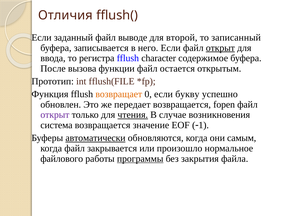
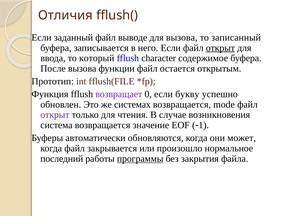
для второй: второй -> вызова (182, 37)
регистра: регистра -> который (97, 58)
возвращает colour: orange -> purple (119, 94)
передает: передает -> системах (132, 104)
fopen: fopen -> mode (224, 104)
чтения underline: present -> none (133, 115)
автоматически underline: present -> none (95, 138)
самым: самым -> может (242, 138)
файлового: файлового -> последний (62, 159)
